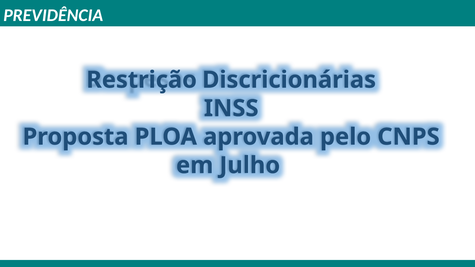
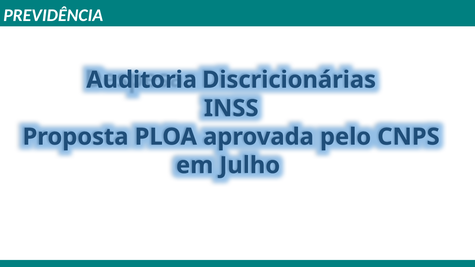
Restrição: Restrição -> Auditoria (142, 80)
